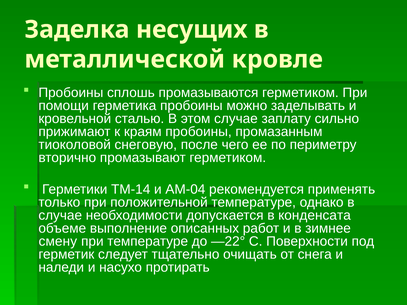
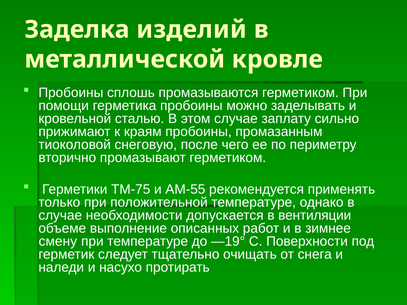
несущих: несущих -> изделий (192, 30)
ТМ-14: ТМ-14 -> ТМ-75 (131, 189)
АМ-04: АМ-04 -> АМ-55 (185, 189)
конденсата: конденсата -> вентиляции (315, 215)
—22°: —22° -> —19° (228, 241)
